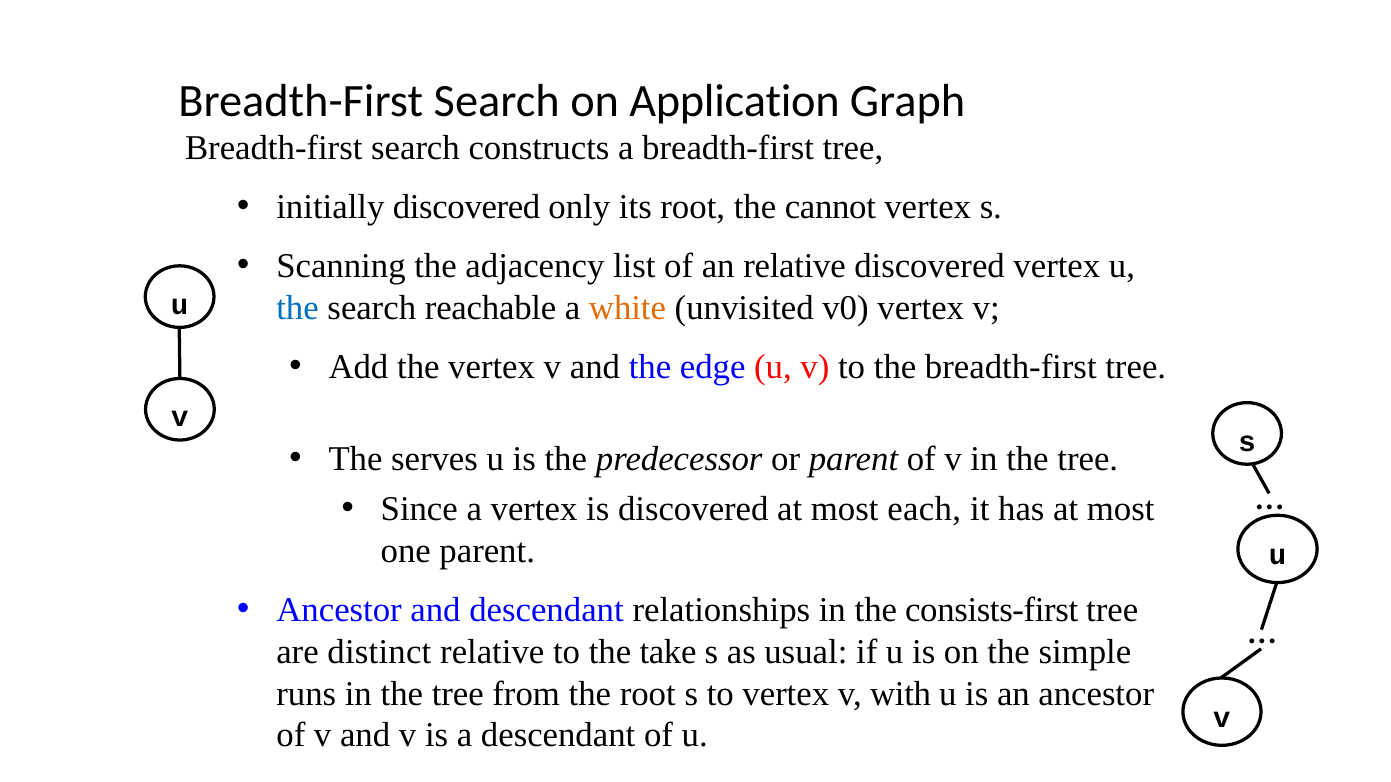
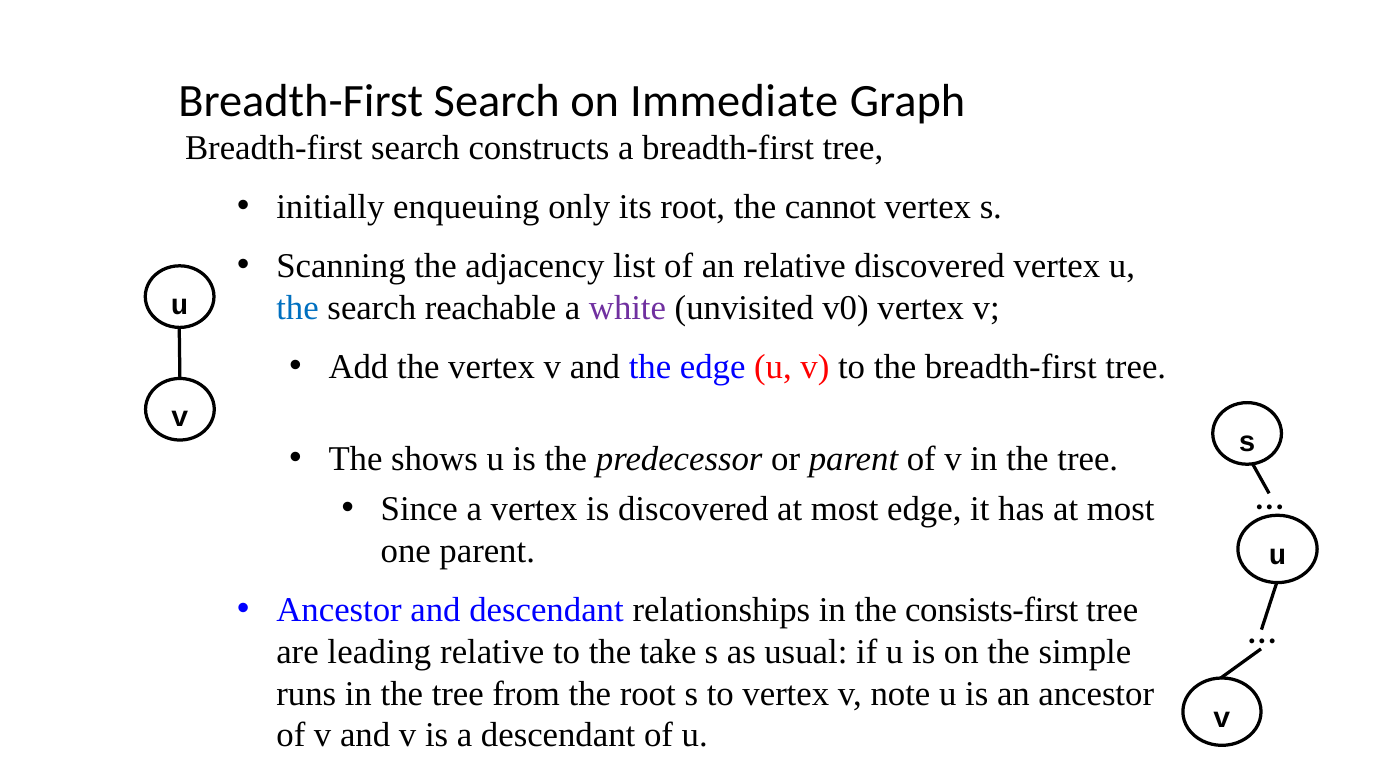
Application: Application -> Immediate (734, 102)
initially discovered: discovered -> enqueuing (466, 207)
white colour: orange -> purple (627, 308)
serves: serves -> shows (435, 459)
most each: each -> edge (924, 510)
distinct: distinct -> leading (379, 652)
with: with -> note (900, 694)
